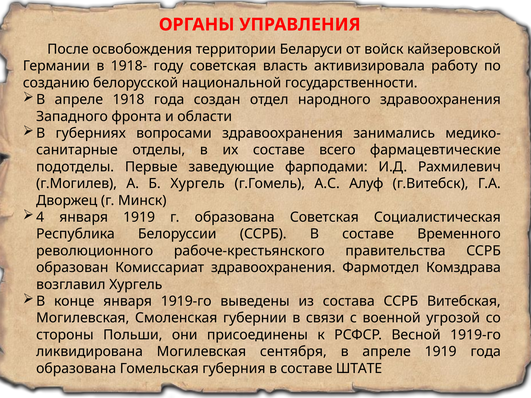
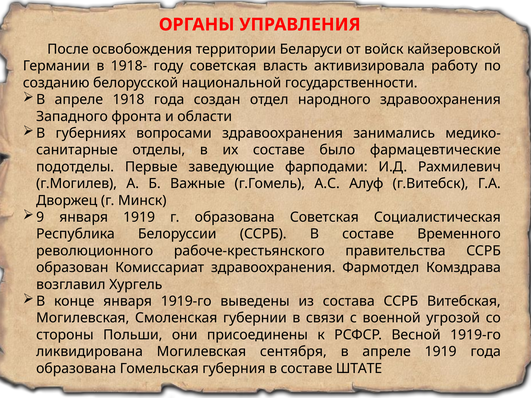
всего: всего -> было (337, 150)
Б Хургель: Хургель -> Важные (198, 184)
4: 4 -> 9 (40, 217)
